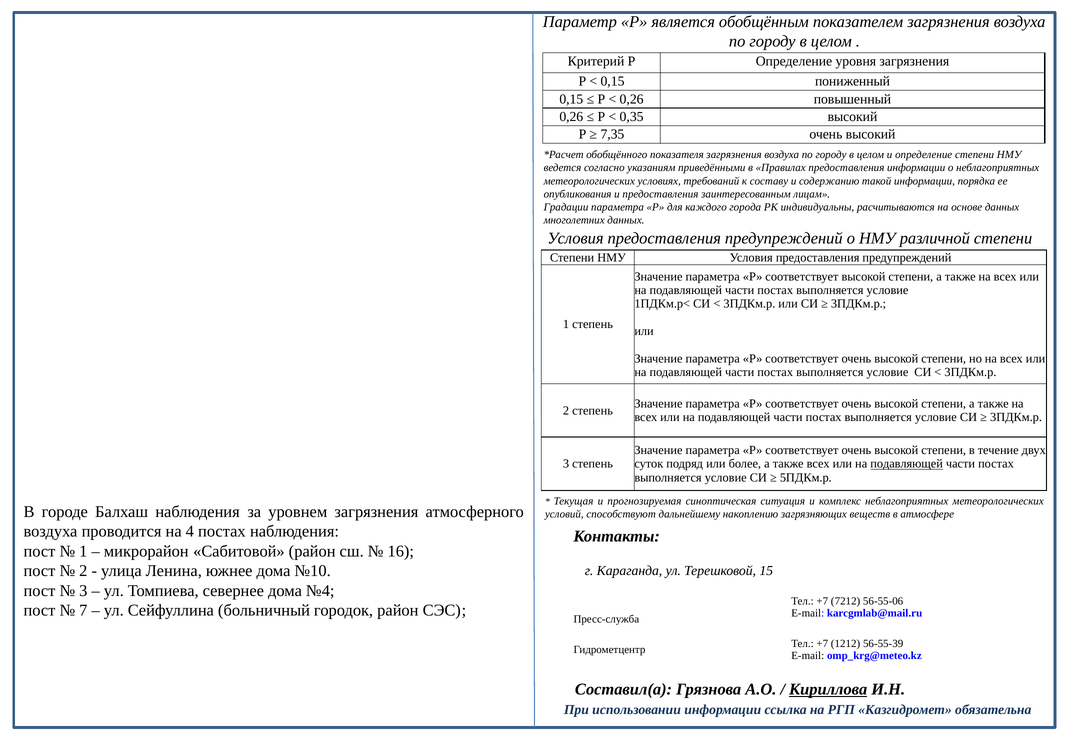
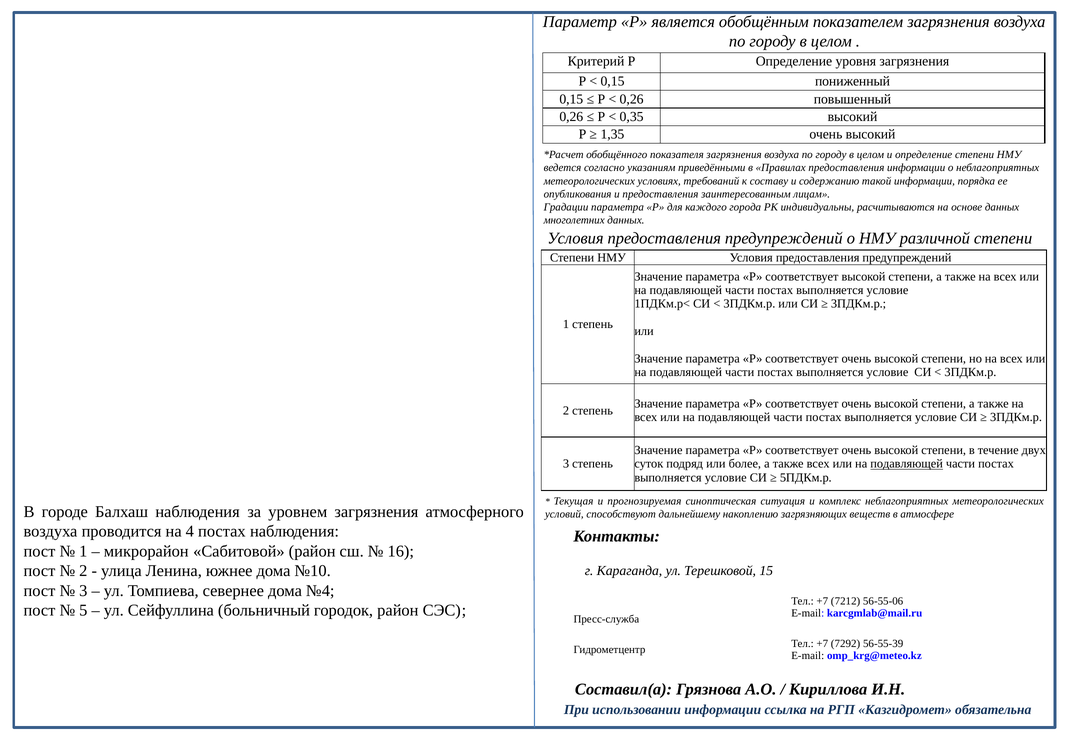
7,35: 7,35 -> 1,35 (612, 134)
7: 7 -> 5 (83, 610)
1212: 1212 -> 7292 (846, 644)
Кириллова underline: present -> none (828, 689)
